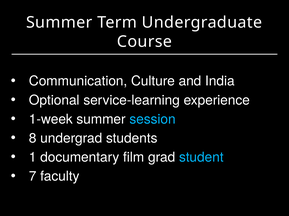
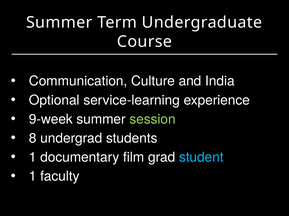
1-week: 1-week -> 9-week (51, 120)
session colour: light blue -> light green (153, 120)
7: 7 -> 1 (33, 177)
